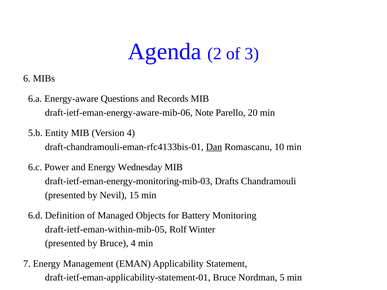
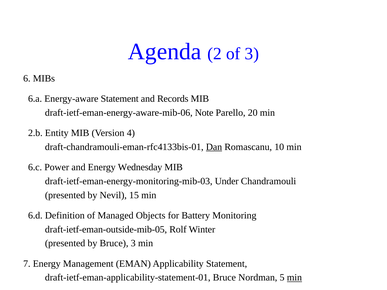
Energy-aware Questions: Questions -> Statement (120, 99)
5.b: 5.b -> 2.b (35, 133)
Drafts: Drafts -> Under (227, 181)
draft-ietf-eman-within-mib-05: draft-ietf-eman-within-mib-05 -> draft-ietf-eman-outside-mib-05 (106, 230)
Bruce 4: 4 -> 3 (133, 243)
min underline: none -> present (294, 278)
